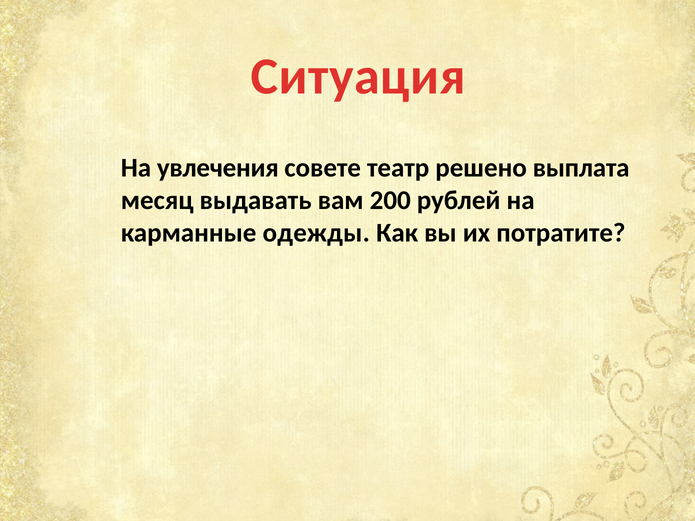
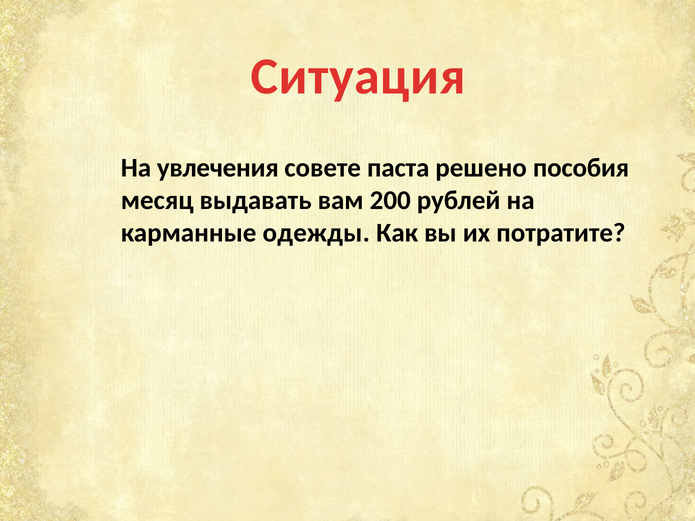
театр: театр -> паста (398, 168)
выплата: выплата -> пособия (581, 168)
